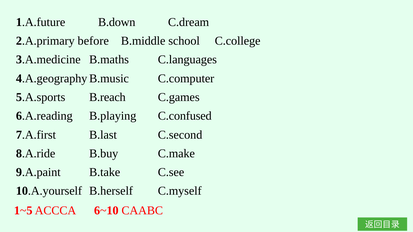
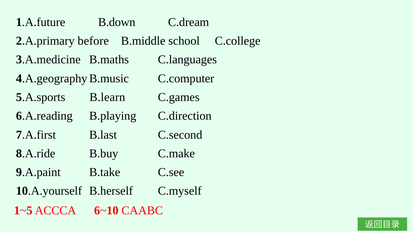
B.reach: B.reach -> B.learn (107, 97)
C.confused: C.confused -> C.direction (185, 116)
